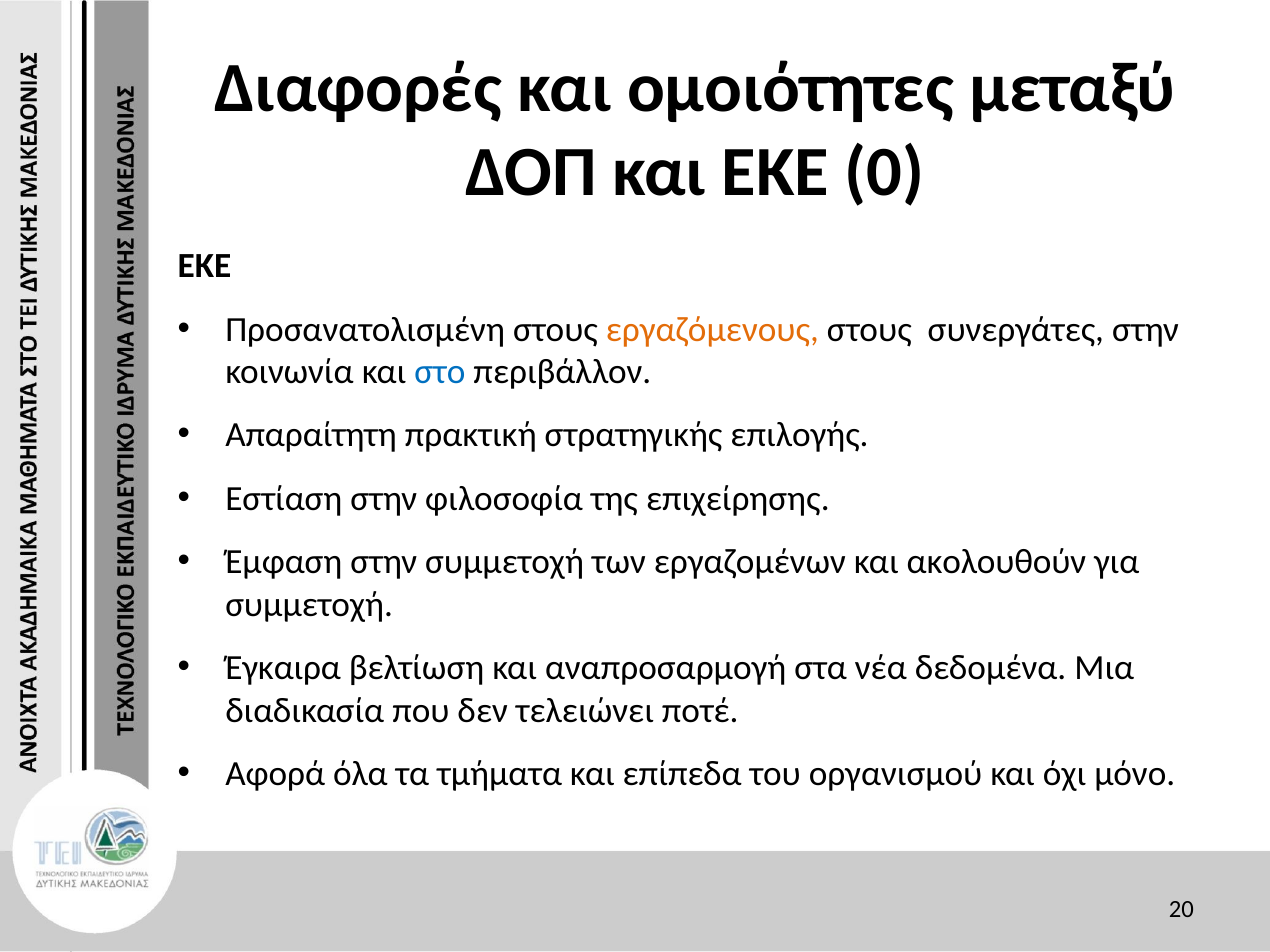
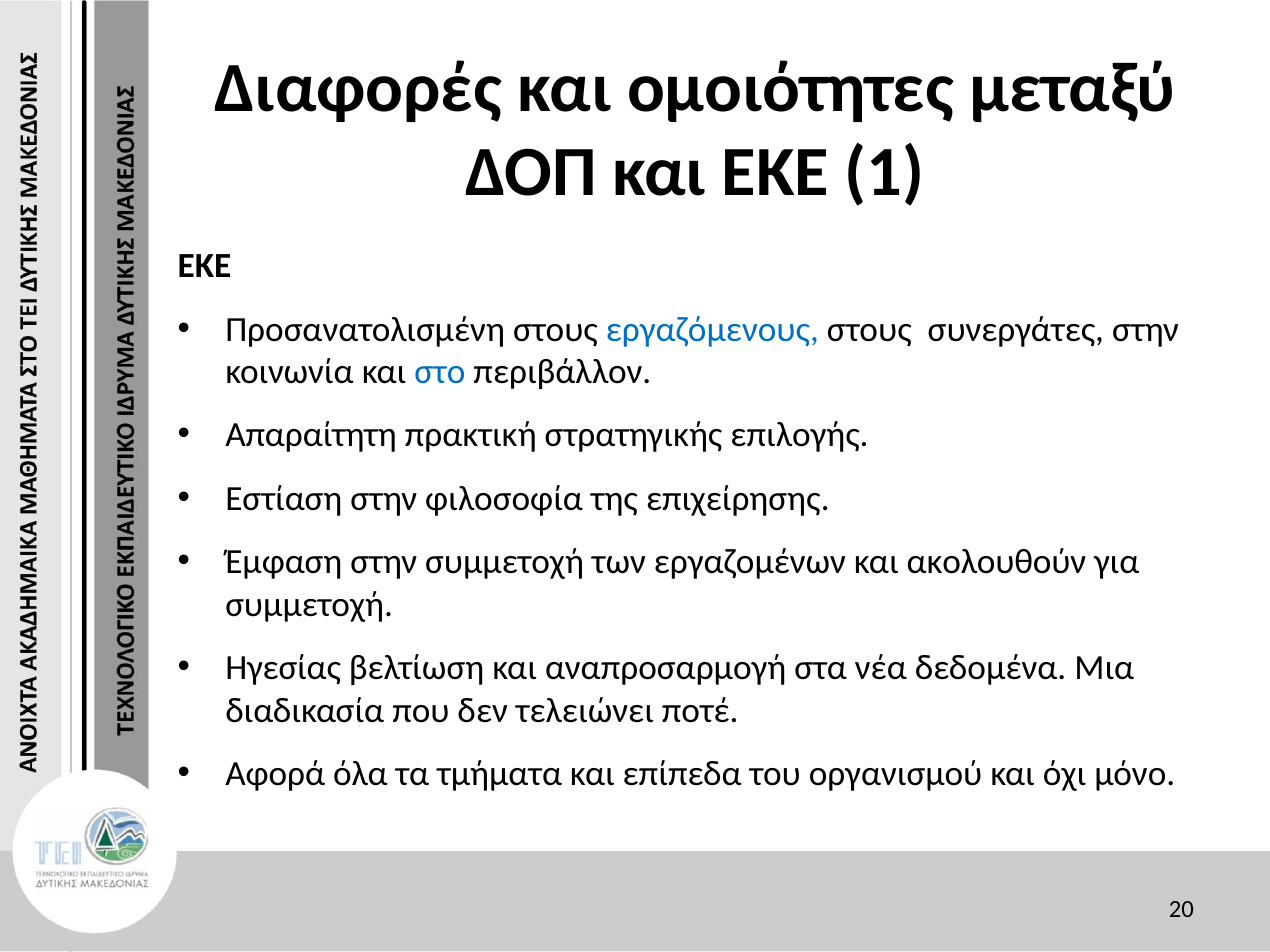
0: 0 -> 1 (885, 172)
εργαζόμενους colour: orange -> blue (712, 330)
Έγκαιρα: Έγκαιρα -> Ηγεσίας (283, 668)
